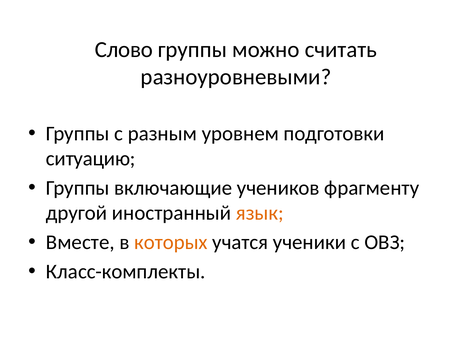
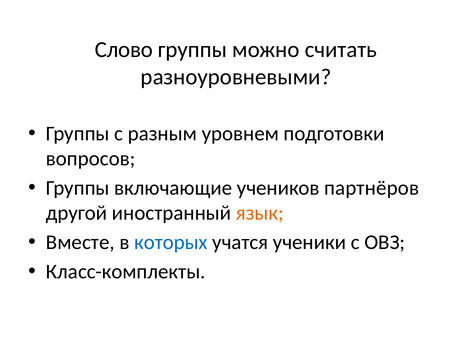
ситуацию: ситуацию -> вопросов (91, 159)
фрагменту: фрагменту -> партнёров (372, 188)
которых colour: orange -> blue (171, 243)
